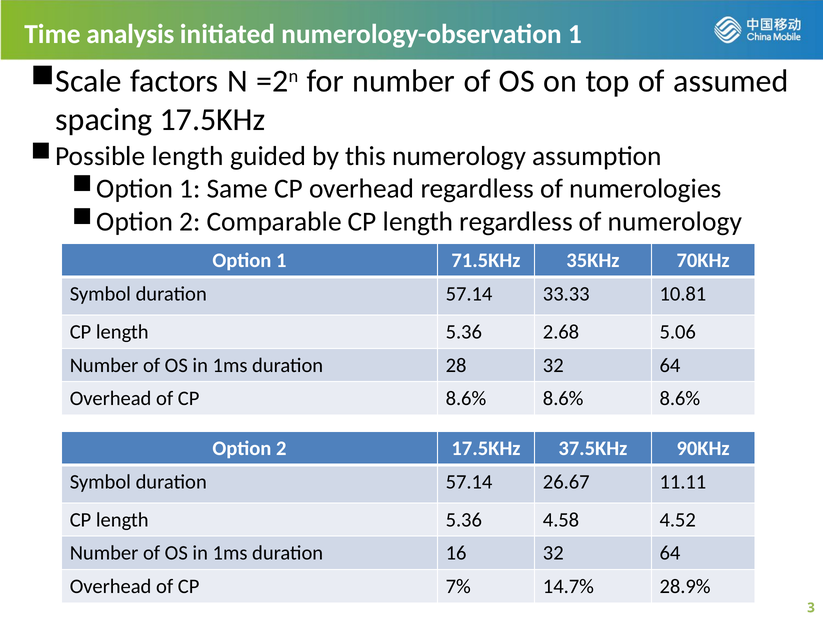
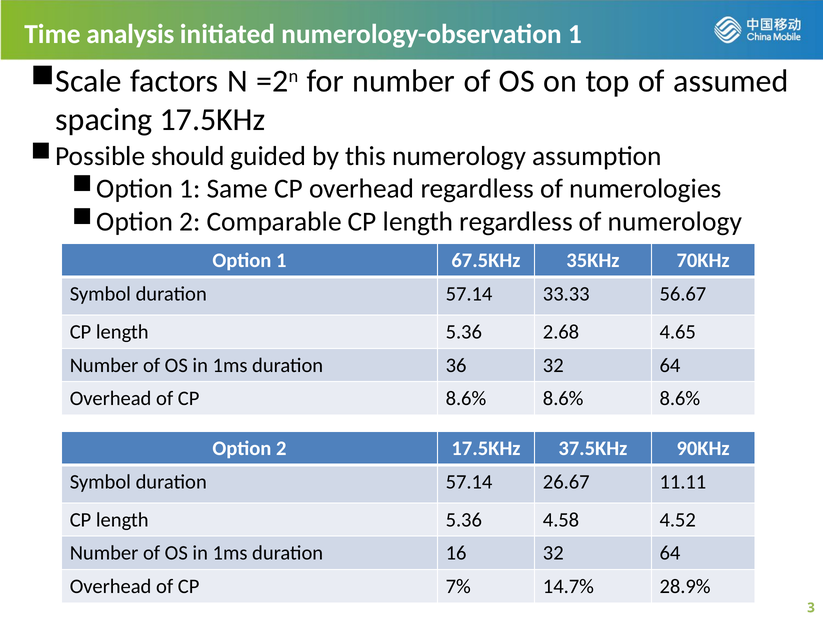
Possible length: length -> should (188, 156)
71.5KHz: 71.5KHz -> 67.5KHz (486, 261)
10.81: 10.81 -> 56.67 (683, 294)
5.06: 5.06 -> 4.65 (678, 332)
28: 28 -> 36 (456, 365)
